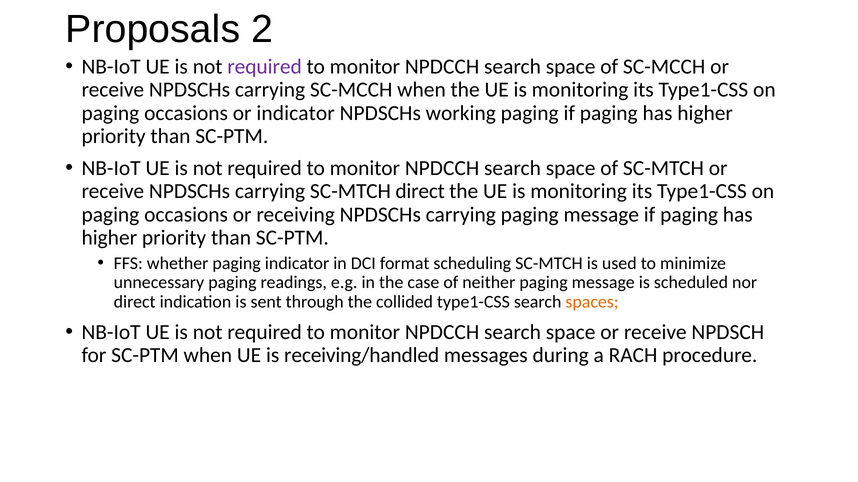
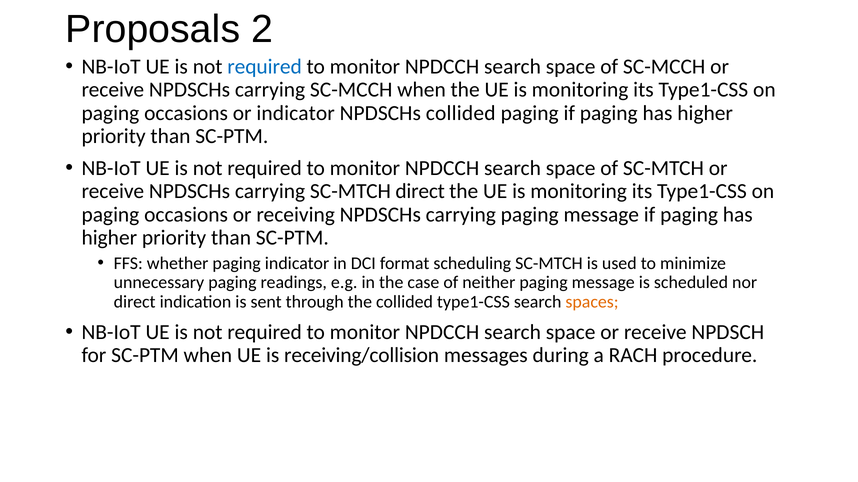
required colour: purple -> blue (265, 67)
NPDSCHs working: working -> collided (461, 113)
receiving/handled: receiving/handled -> receiving/collision (362, 356)
